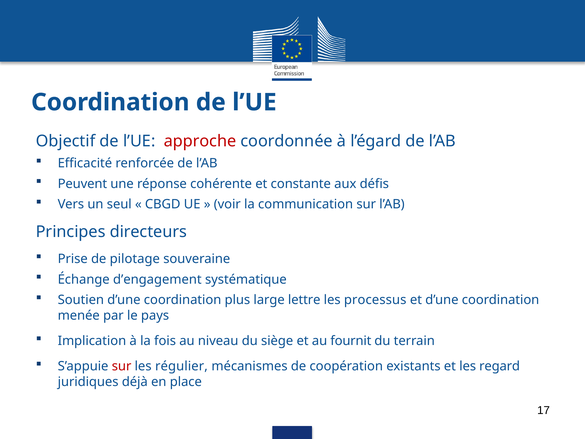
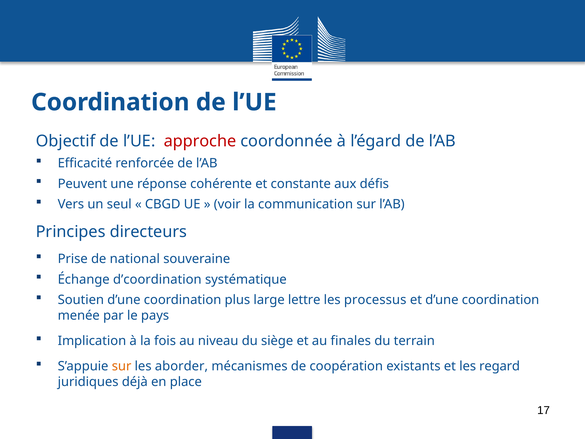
pilotage: pilotage -> national (135, 259)
d’engagement: d’engagement -> d’coordination (157, 279)
fournit: fournit -> finales (351, 341)
sur colour: red -> orange (122, 366)
régulier: régulier -> aborder (181, 366)
